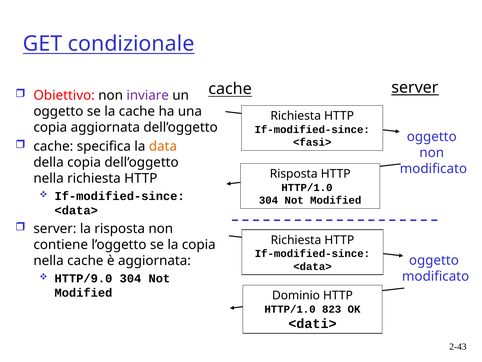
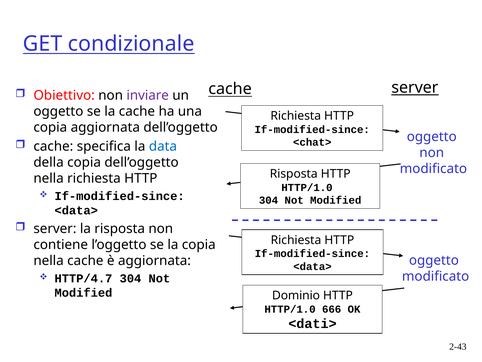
<fasi>: <fasi> -> <chat> (312, 142)
data colour: orange -> blue (163, 146)
HTTP/9.0: HTTP/9.0 -> HTTP/4.7 (83, 278)
823: 823 -> 666 (332, 309)
